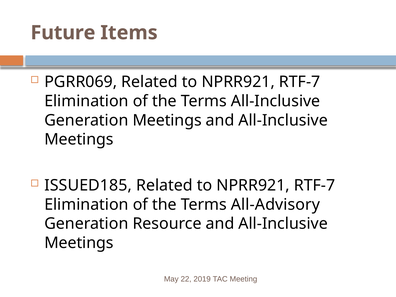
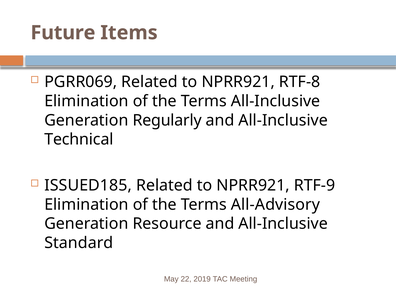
RTF-7: RTF-7 -> RTF-8 (300, 82)
Generation Meetings: Meetings -> Regularly (167, 120)
Meetings: Meetings -> Technical (79, 139)
RTF-7: RTF-7 -> RTF-9 (315, 185)
Meetings: Meetings -> Standard (79, 243)
